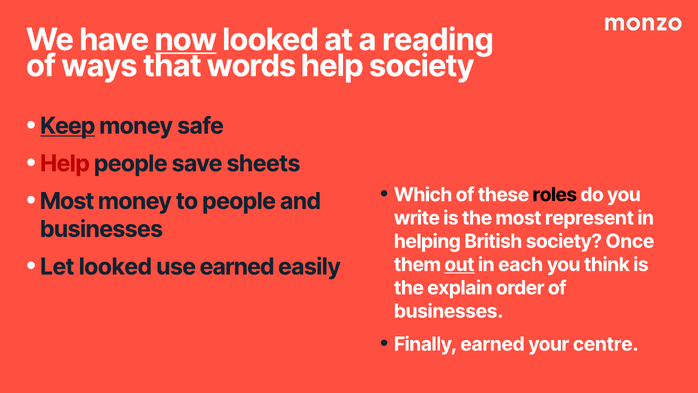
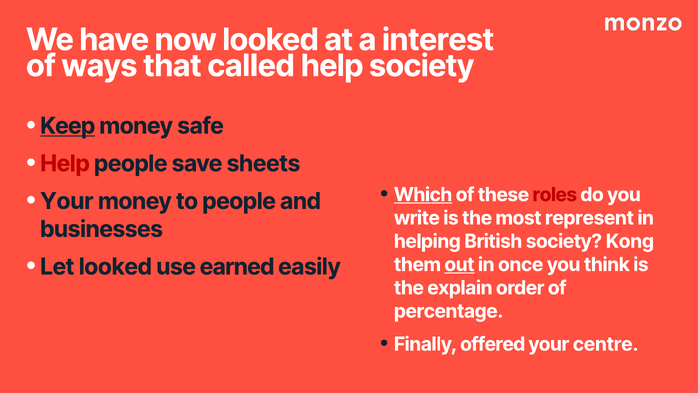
now underline: present -> none (186, 40)
reading: reading -> interest (438, 40)
words: words -> called (251, 66)
Which underline: none -> present (423, 195)
roles colour: black -> red (555, 195)
Most: Most -> Your (67, 201)
Once: Once -> Kong (630, 241)
each: each -> once (521, 264)
businesses: businesses -> percentage (449, 311)
Finally earned: earned -> offered (493, 344)
